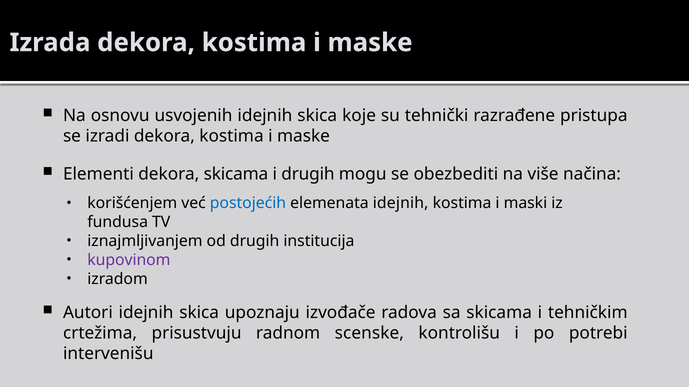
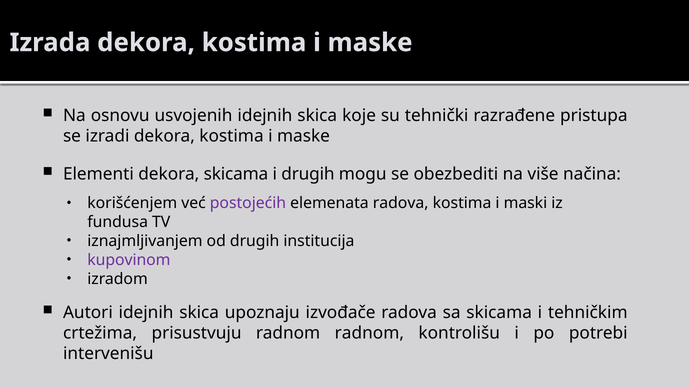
postojećih colour: blue -> purple (248, 204)
elemenata idejnih: idejnih -> radova (401, 204)
radnom scenske: scenske -> radnom (369, 334)
